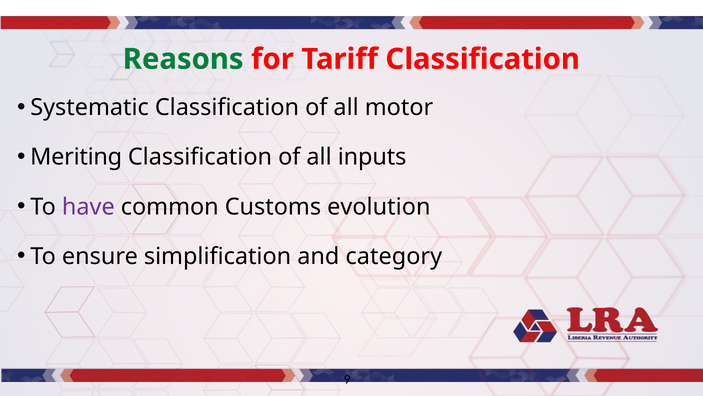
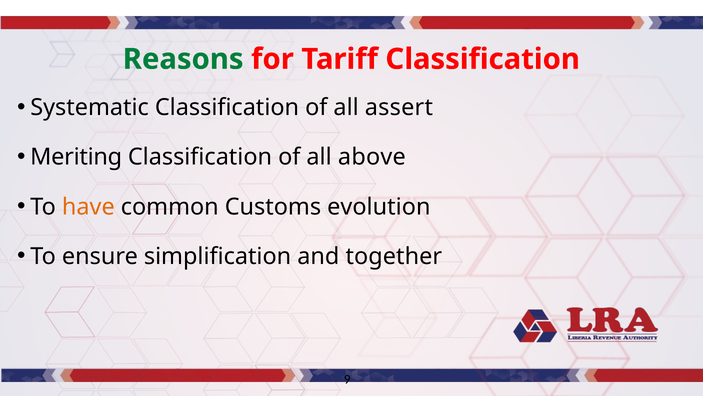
motor: motor -> assert (399, 107)
inputs: inputs -> above (372, 157)
have colour: purple -> orange (88, 207)
category: category -> together (394, 256)
